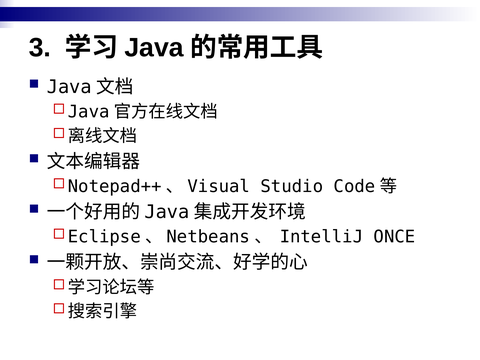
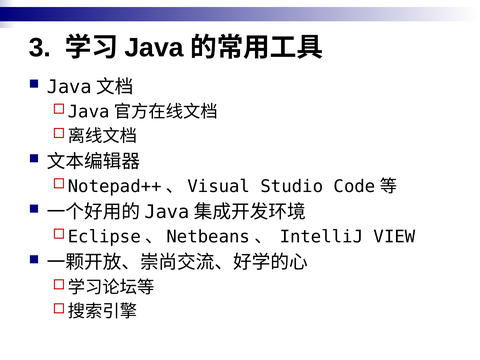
ONCE: ONCE -> VIEW (395, 237)
